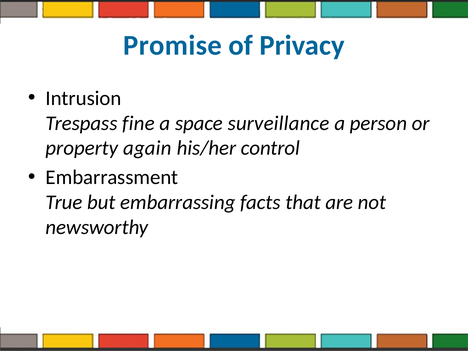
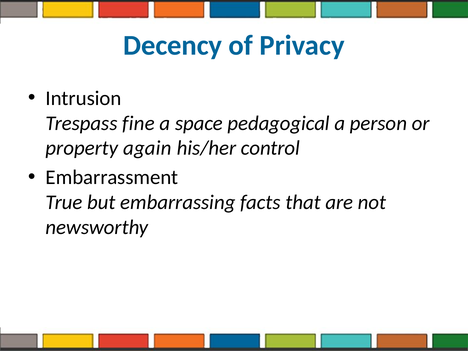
Promise: Promise -> Decency (173, 45)
surveillance: surveillance -> pedagogical (279, 123)
